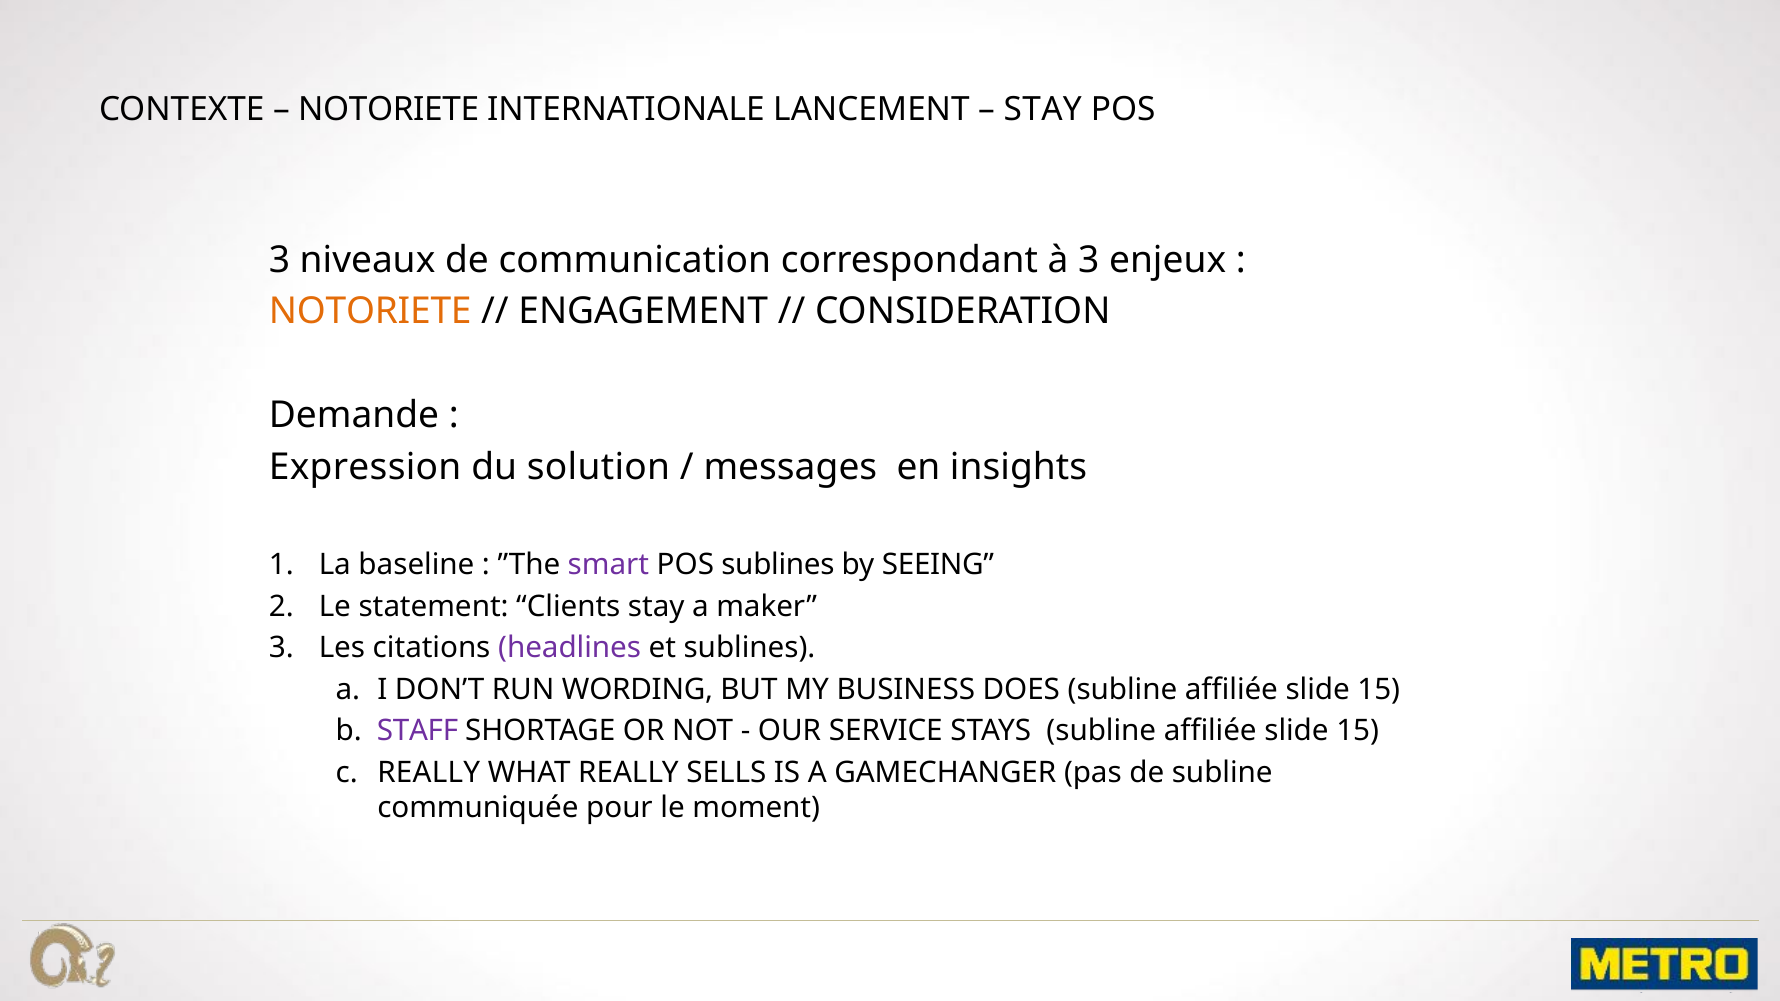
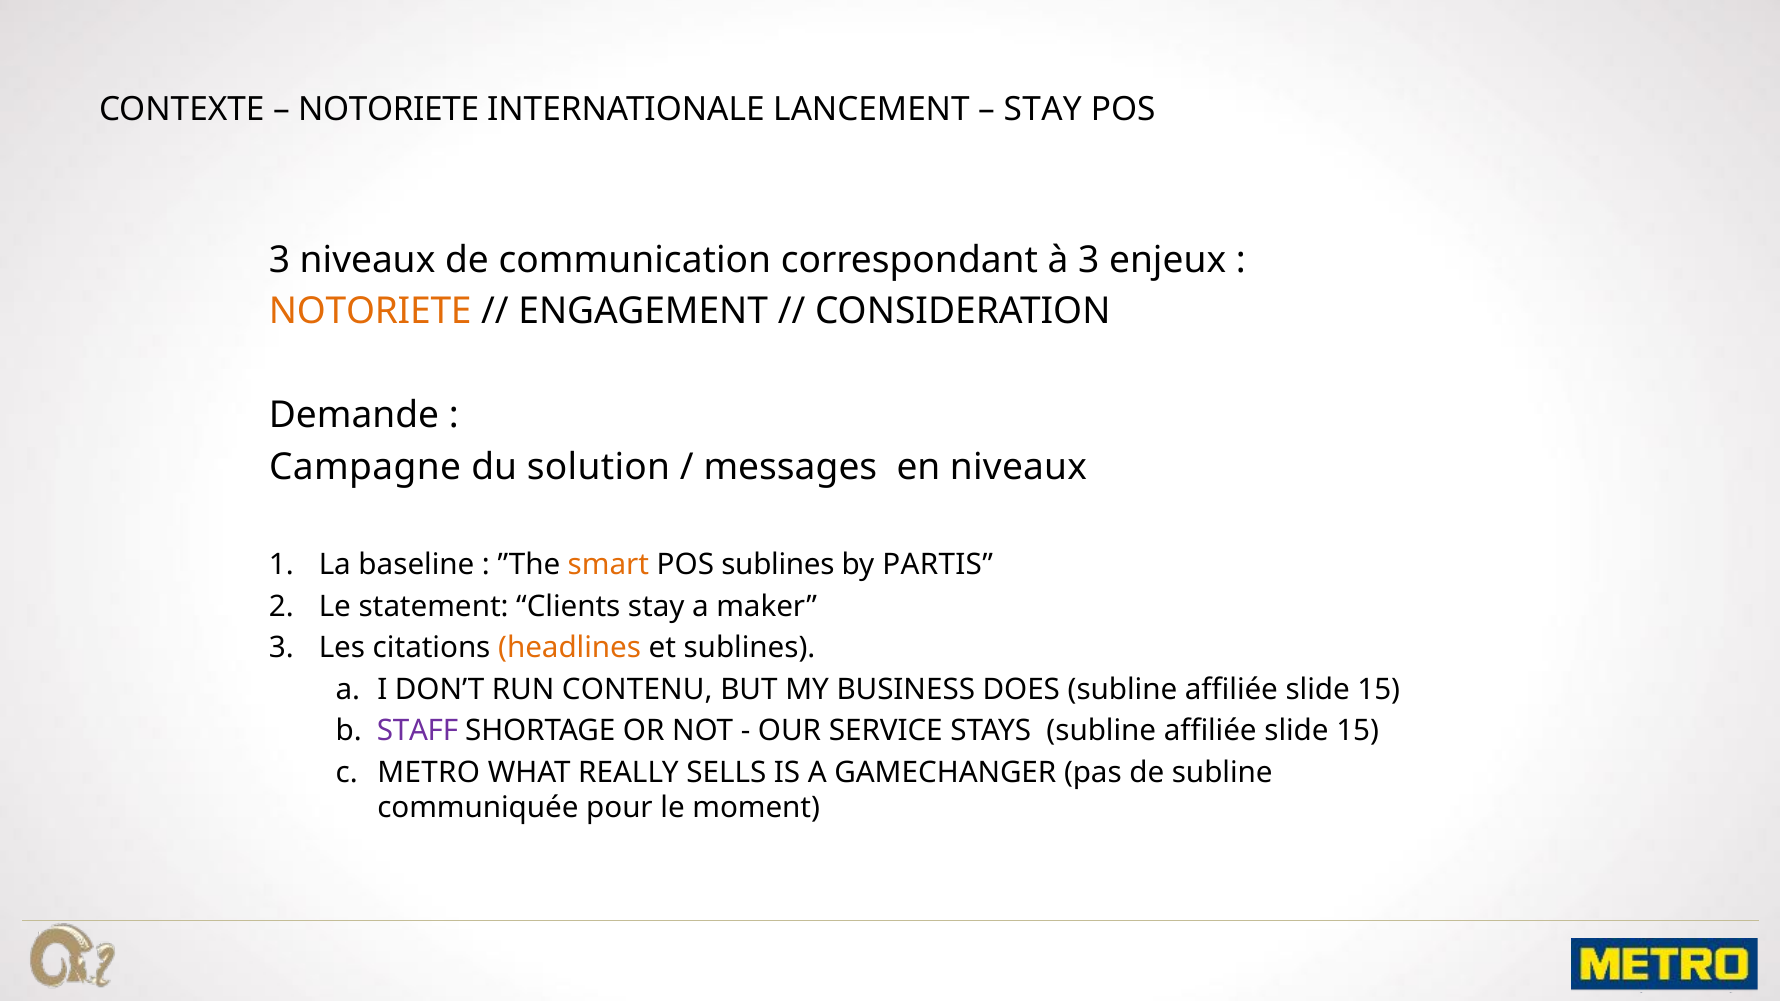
Expression: Expression -> Campagne (365, 468)
en insights: insights -> niveaux (1018, 468)
smart colour: purple -> orange (608, 565)
SEEING: SEEING -> PARTIS (938, 565)
headlines colour: purple -> orange (570, 648)
WORDING: WORDING -> CONTENU (637, 690)
REALLY: REALLY -> METRO (429, 773)
